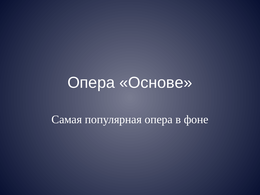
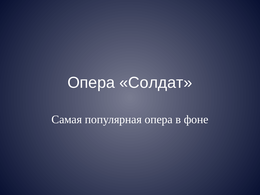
Основе: Основе -> Солдат (156, 83)
